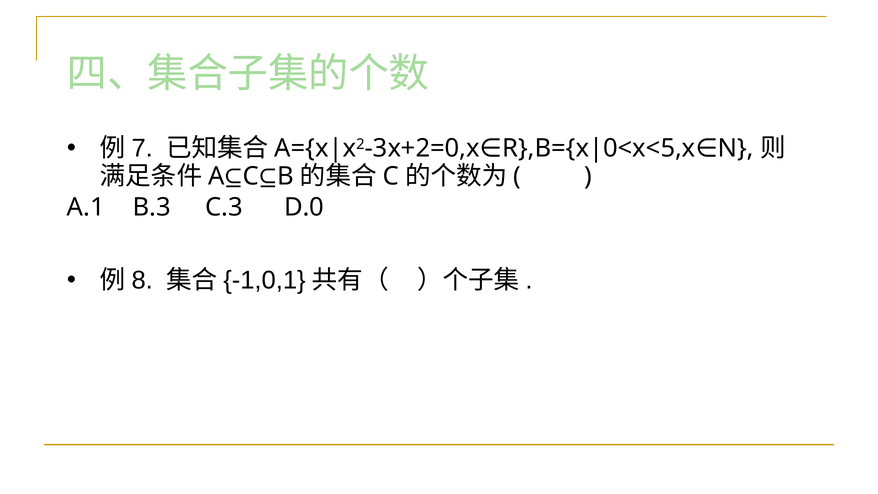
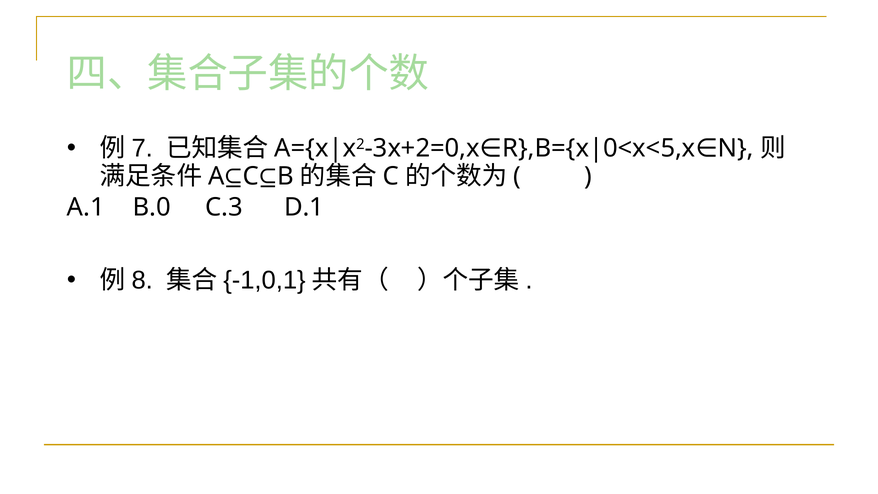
B.3: B.3 -> B.0 (152, 207)
D.0: D.0 -> D.1 (304, 207)
